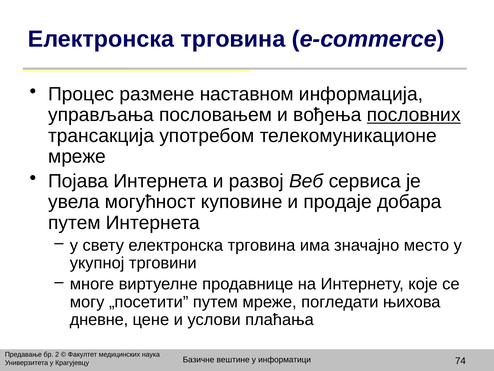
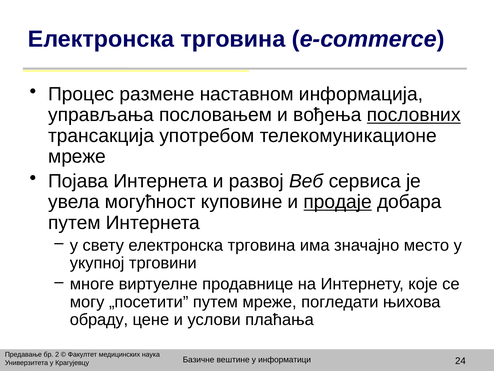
продаје underline: none -> present (338, 202)
дневне: дневне -> обраду (99, 319)
74: 74 -> 24 (460, 360)
